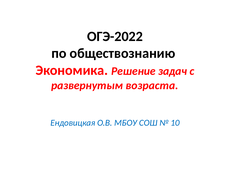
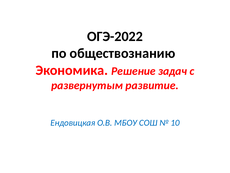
возраста: возраста -> развитие (152, 85)
